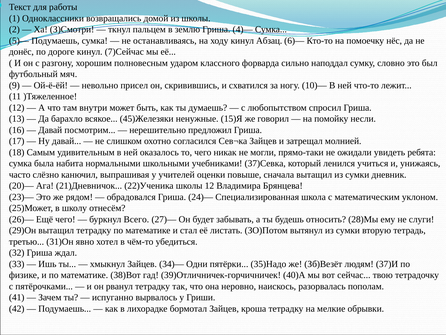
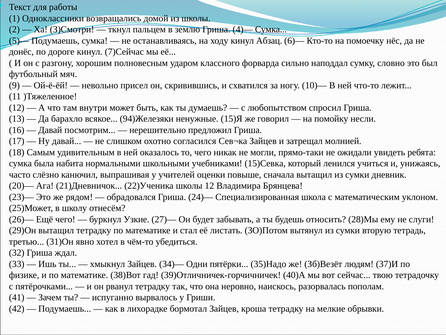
45)Железяки: 45)Железяки -> 94)Железяки (147, 119)
37)Севка: 37)Севка -> 15)Севка (265, 163)
Всего: Всего -> Узкие (136, 219)
